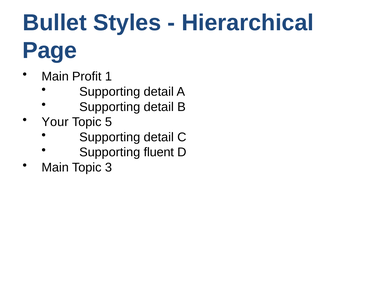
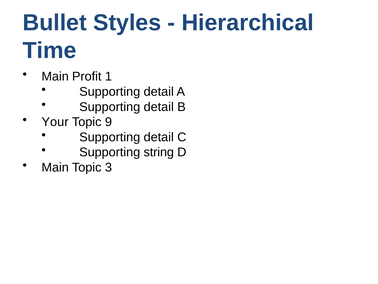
Page: Page -> Time (50, 50)
5: 5 -> 9 (108, 122)
fluent: fluent -> string (159, 152)
